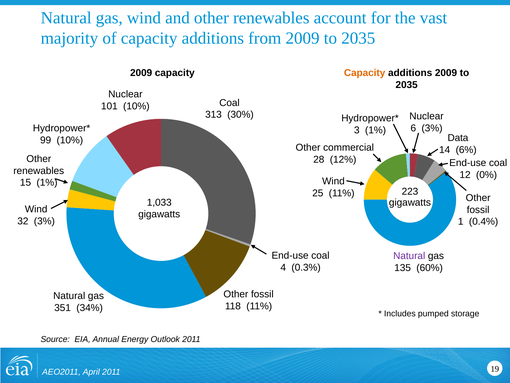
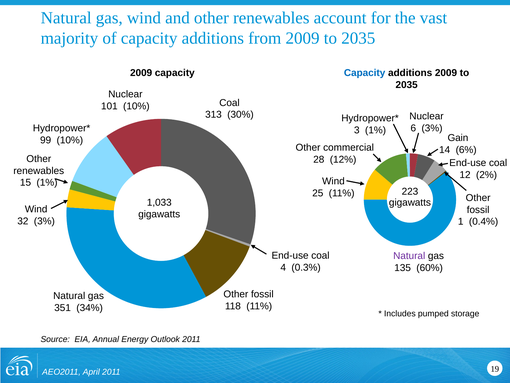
Capacity colour: orange -> blue (365, 73)
Data: Data -> Gain (458, 138)
0%: 0% -> 2% (487, 175)
